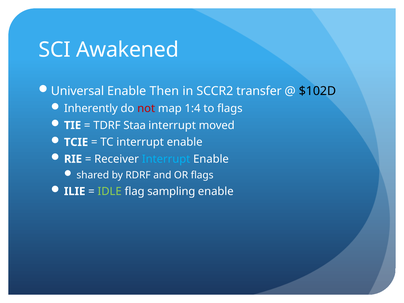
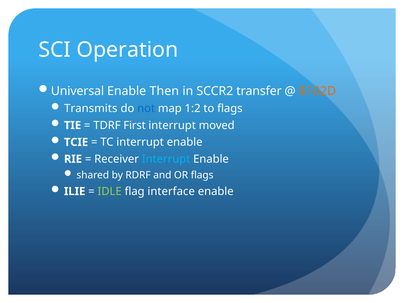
Awakened: Awakened -> Operation (127, 50)
$102D colour: black -> orange (317, 91)
Inherently: Inherently -> Transmits (91, 109)
not colour: red -> blue (146, 109)
1:4: 1:4 -> 1:2 (193, 109)
Staa: Staa -> First (135, 125)
sampling: sampling -> interface (171, 191)
